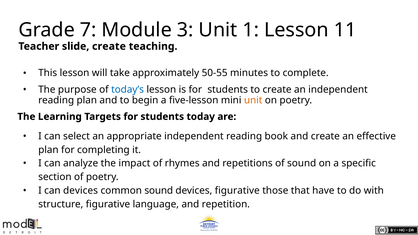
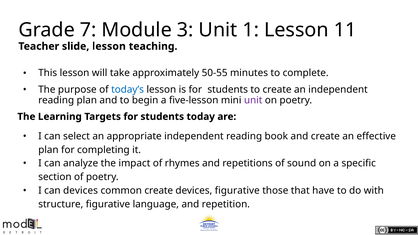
slide create: create -> lesson (109, 46)
unit colour: orange -> purple (253, 100)
common sound: sound -> create (159, 191)
